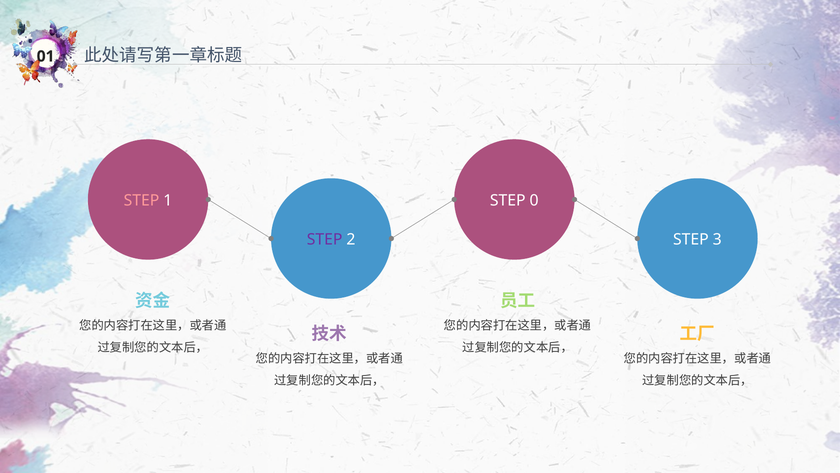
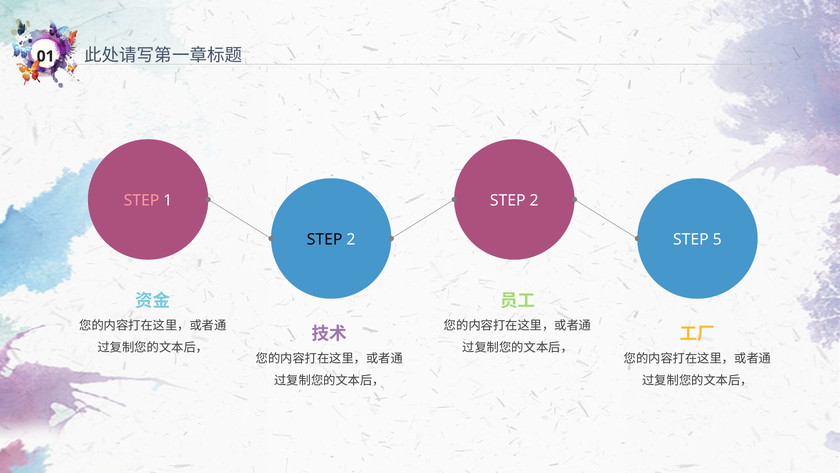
0: 0 -> 2 (534, 200)
STEP colour: purple -> black (325, 239)
3: 3 -> 5 (717, 239)
